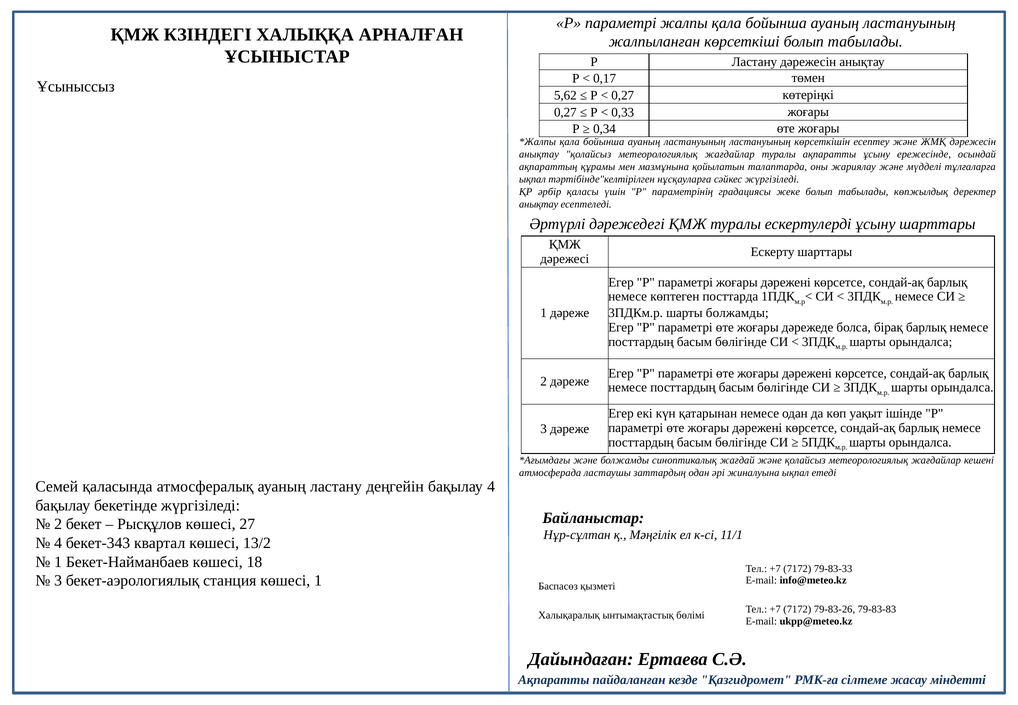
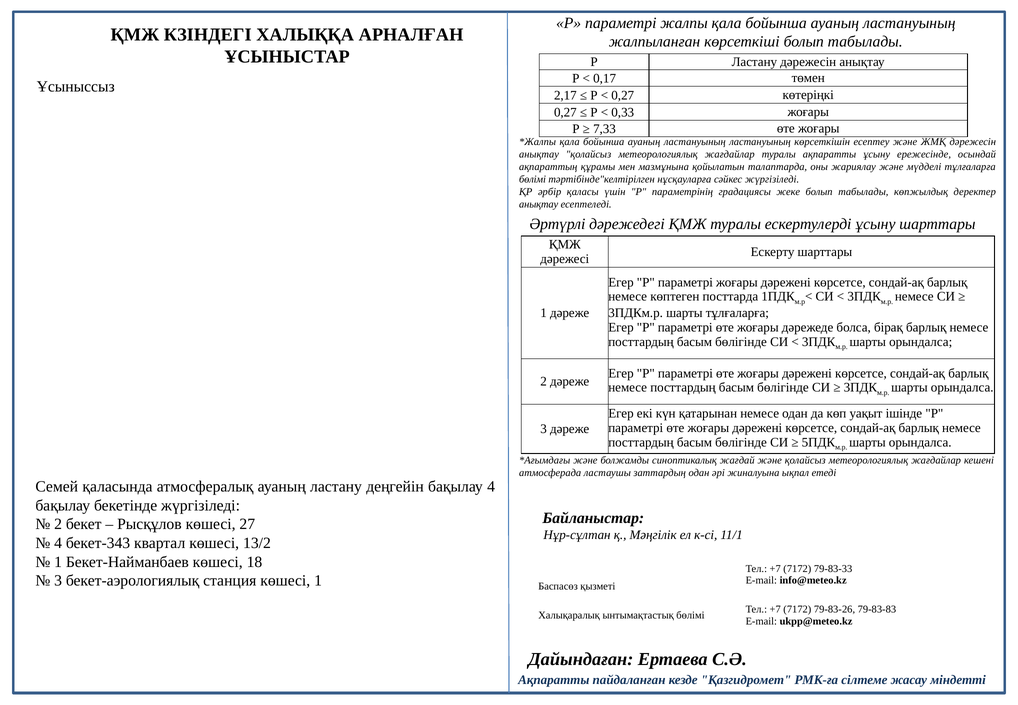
5,62: 5,62 -> 2,17 (565, 95)
0,34: 0,34 -> 7,33 (604, 129)
ықпал: ықпал -> бөлімі (532, 179)
шарты болжамды: болжамды -> тұлғаларға (737, 313)
